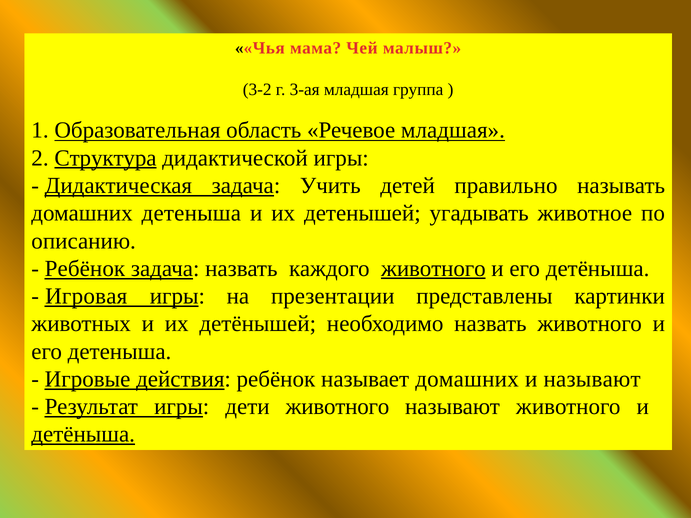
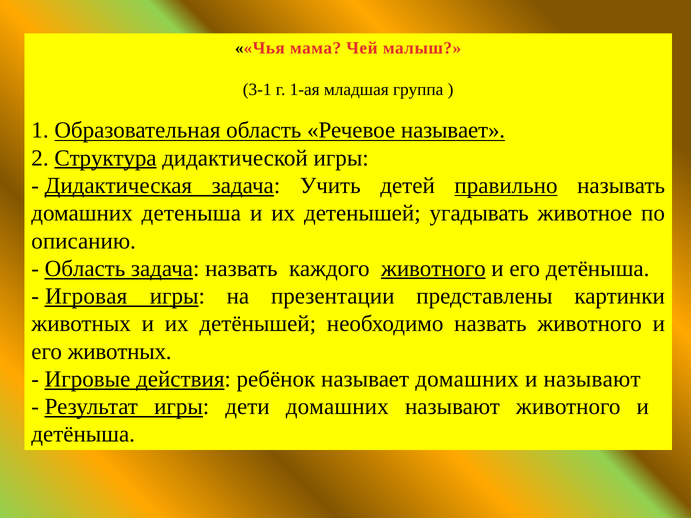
3-2: 3-2 -> 3-1 (257, 90)
3-ая: 3-ая -> 1-ая (305, 90)
Речевое младшая: младшая -> называет (453, 130)
правильно underline: none -> present (506, 186)
Ребёнок: Ребёнок -> Область (85, 269)
его детеныша: детеныша -> животных (120, 352)
дети животного: животного -> домашних (337, 407)
детёныша underline: present -> none (83, 434)
